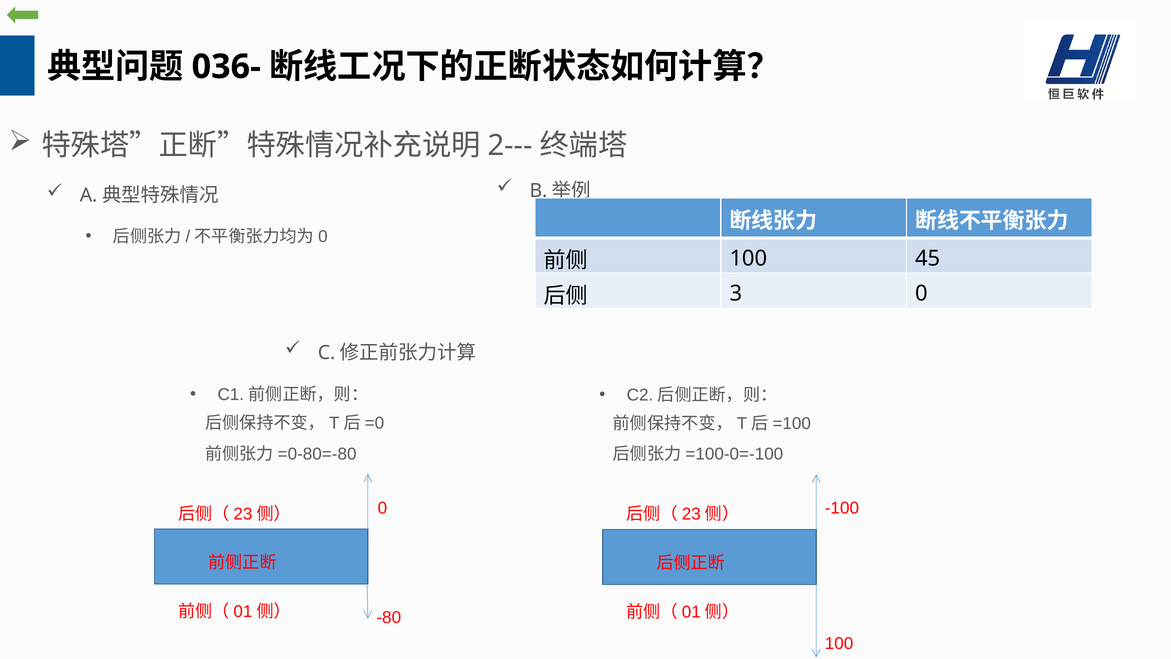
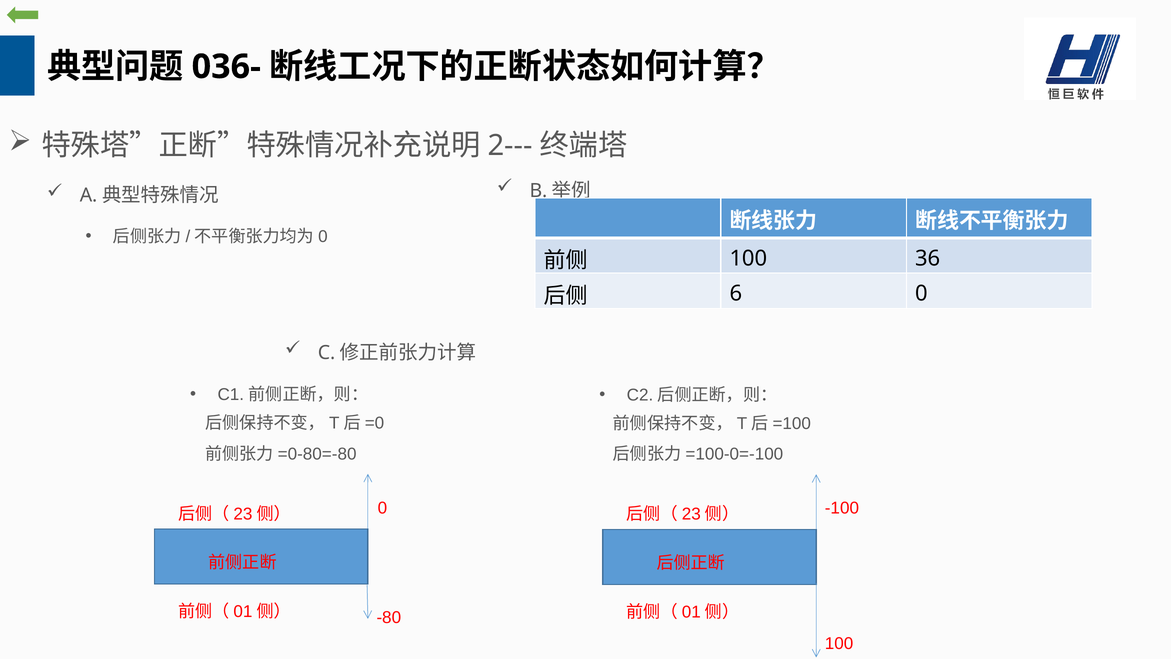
45: 45 -> 36 (928, 258)
3: 3 -> 6 (736, 294)
